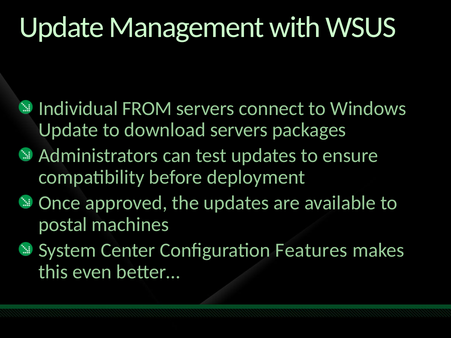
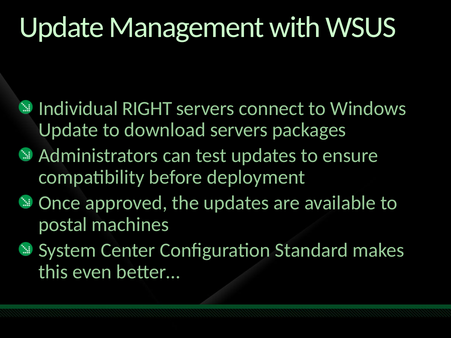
FROM: FROM -> RIGHT (147, 108)
Features: Features -> Standard (312, 250)
